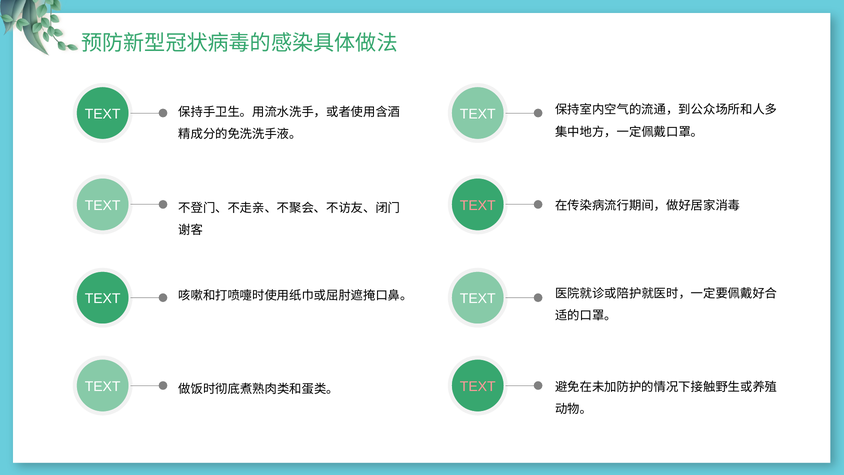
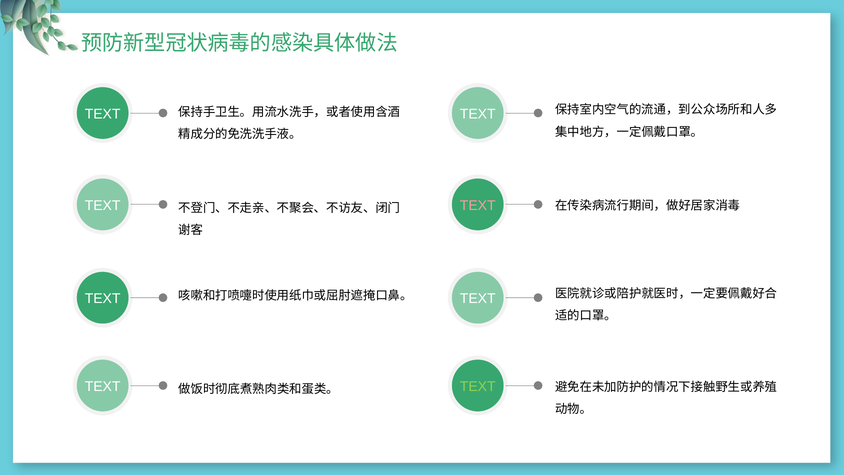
TEXT colour: pink -> light green (478, 386)
